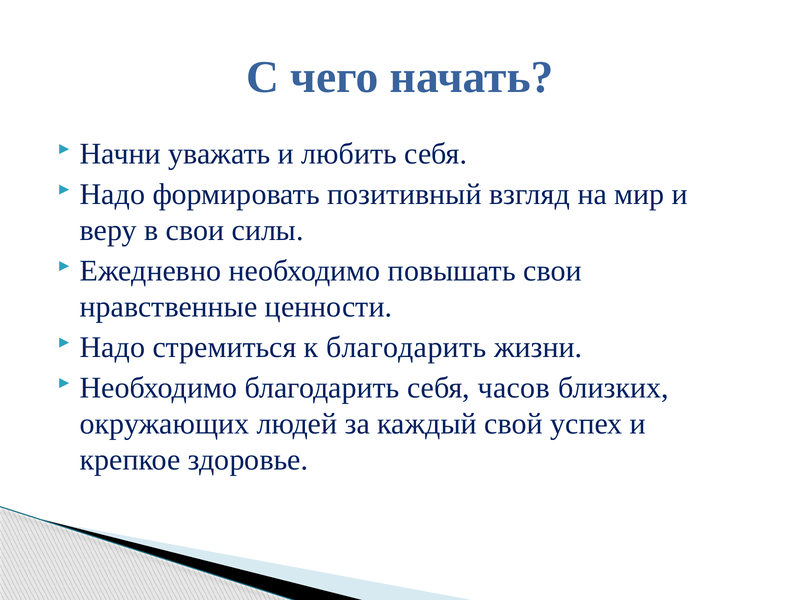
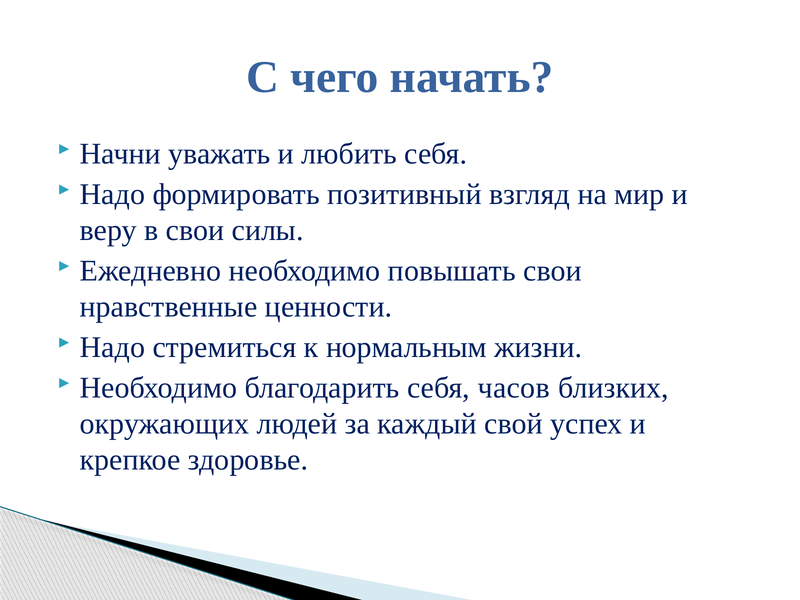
к благодарить: благодарить -> нормальным (406, 347)
